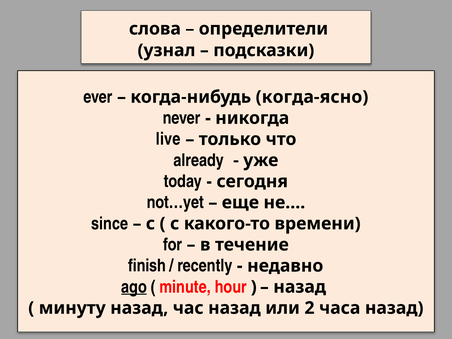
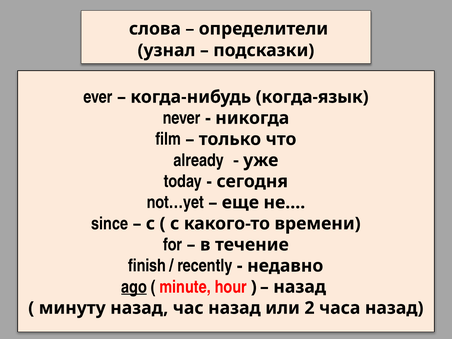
когда-ясно: когда-ясно -> когда-язык (312, 97)
live: live -> film (168, 139)
